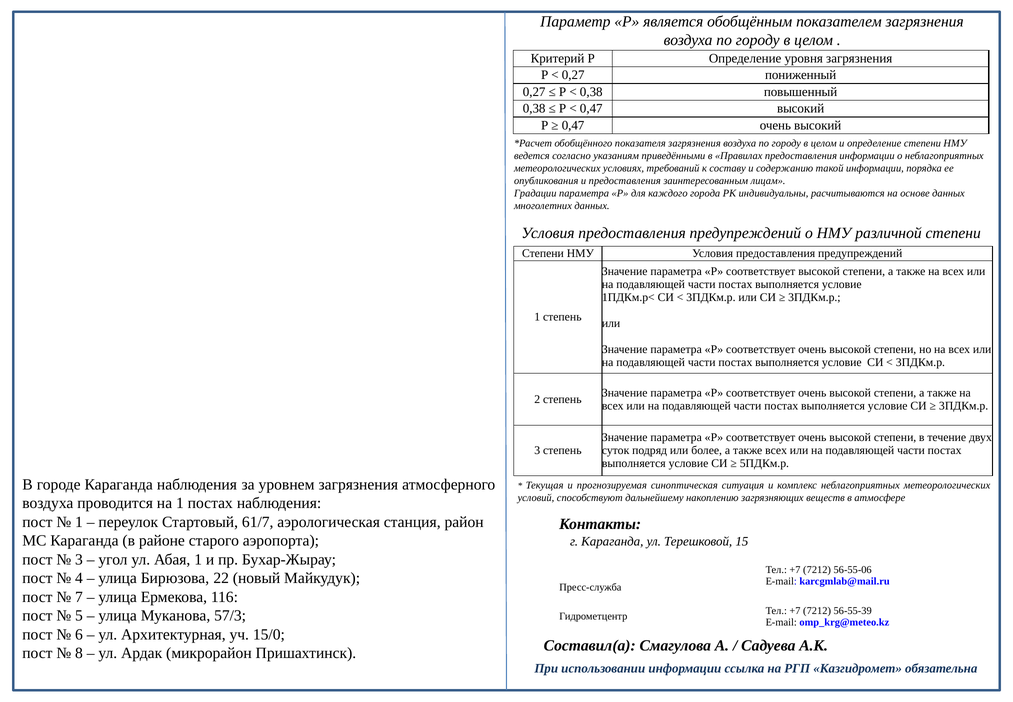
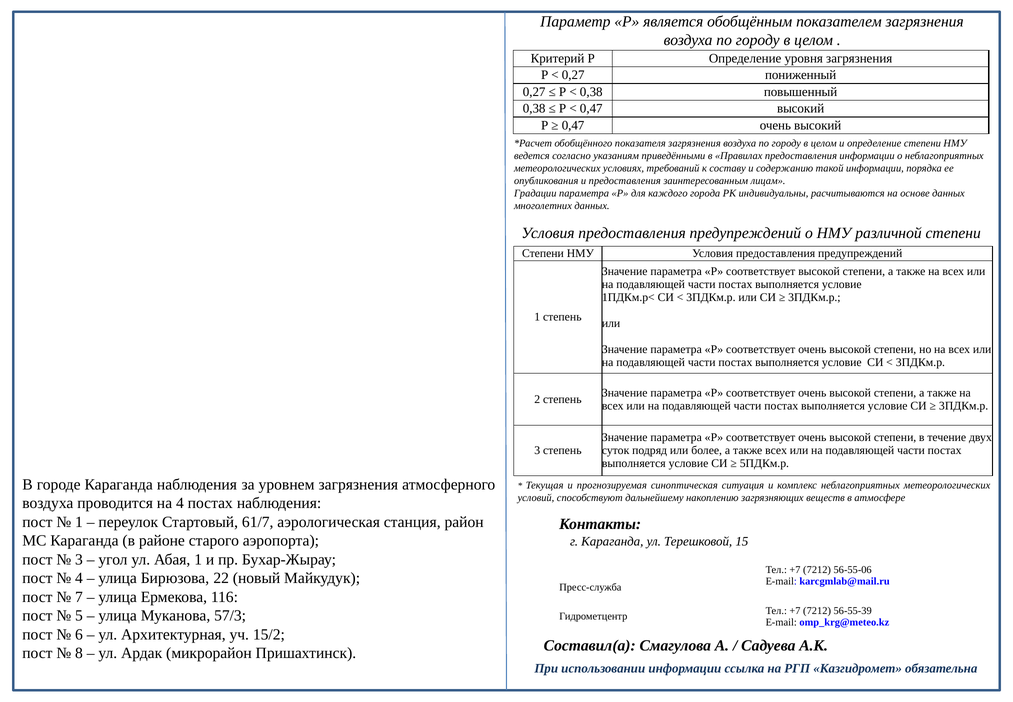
на 1: 1 -> 4 (180, 503)
15/0: 15/0 -> 15/2 (269, 634)
